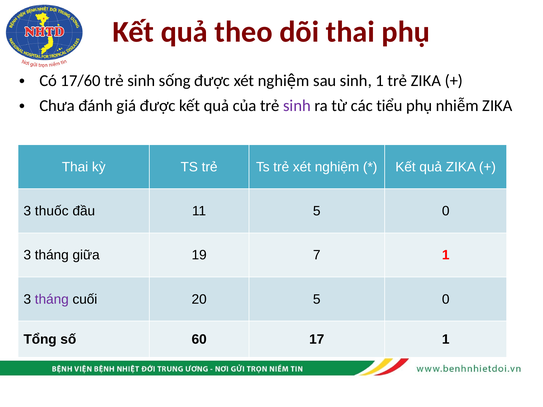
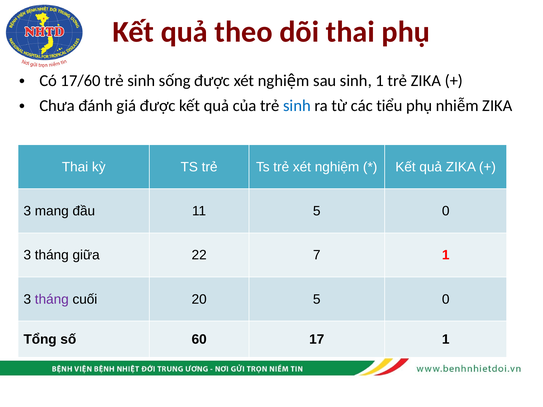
sinh colour: purple -> blue (297, 106)
thuốc: thuốc -> mang (52, 211)
19: 19 -> 22 (199, 255)
